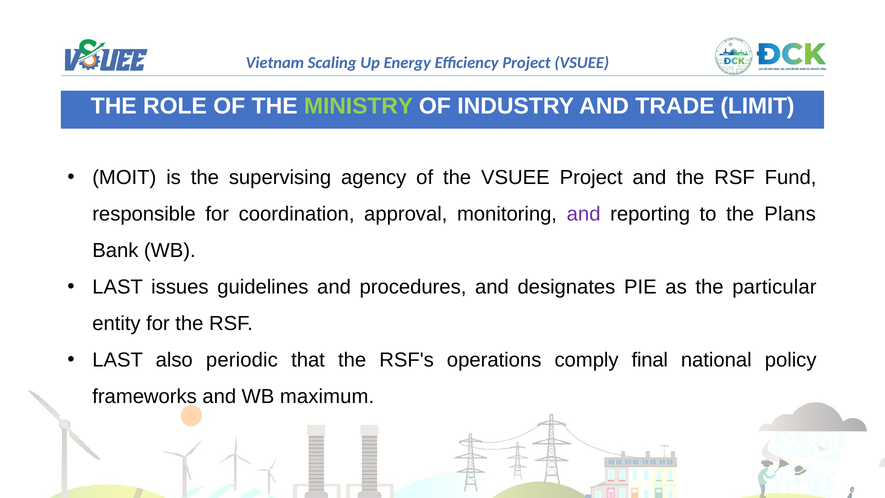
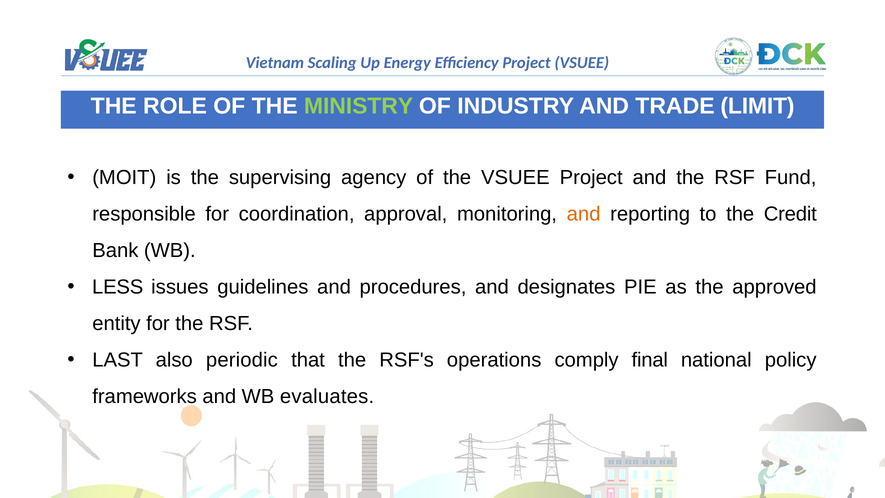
and colour: purple -> orange (584, 214)
Plans: Plans -> Credit (790, 214)
LAST: LAST -> LESS (118, 287)
particular: particular -> approved (774, 287)
maximum: maximum -> evaluates (327, 396)
